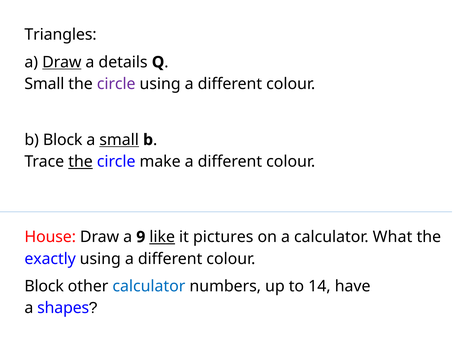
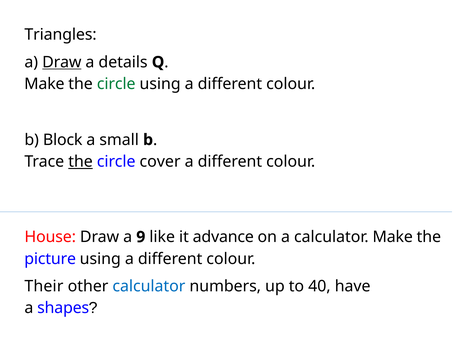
Small: Small -> Make (44, 84)
circle colour: purple -> green (116, 84)
small underline: present -> none (119, 140)
make: make -> cover (160, 161)
like underline: present -> none (162, 237)
pictures: pictures -> advance (223, 237)
calculator What: What -> Make (393, 237)
exactly: exactly -> picture (50, 258)
Block: Block -> Their (44, 286)
14: 14 -> 40 (319, 286)
